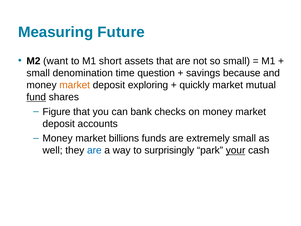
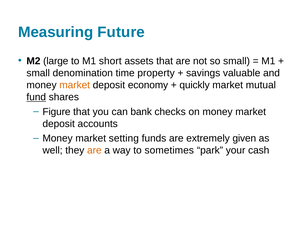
want: want -> large (56, 61)
question: question -> property (156, 73)
because: because -> valuable (242, 73)
exploring: exploring -> economy (148, 85)
billions: billions -> setting (124, 138)
extremely small: small -> given (244, 138)
are colour: blue -> orange (94, 150)
surprisingly: surprisingly -> sometimes (169, 150)
your underline: present -> none (236, 150)
